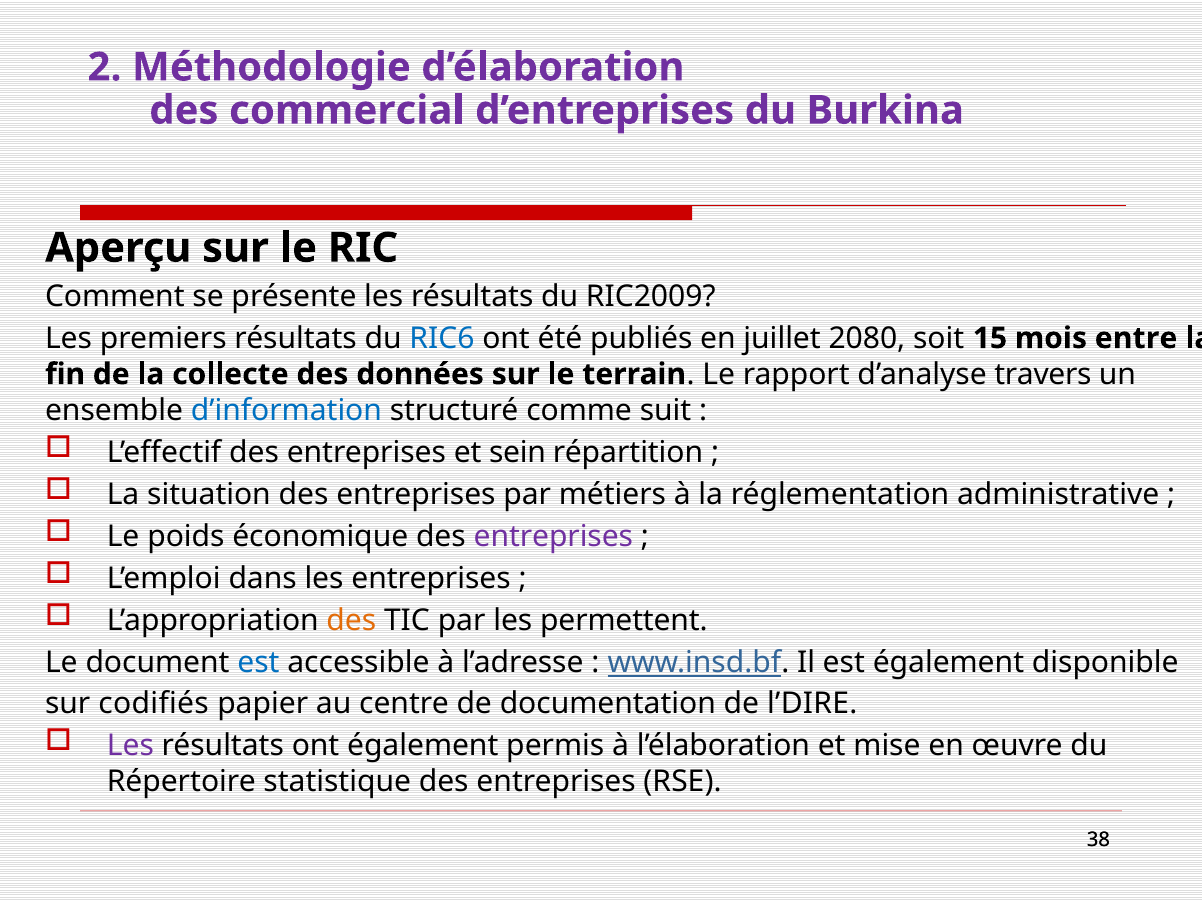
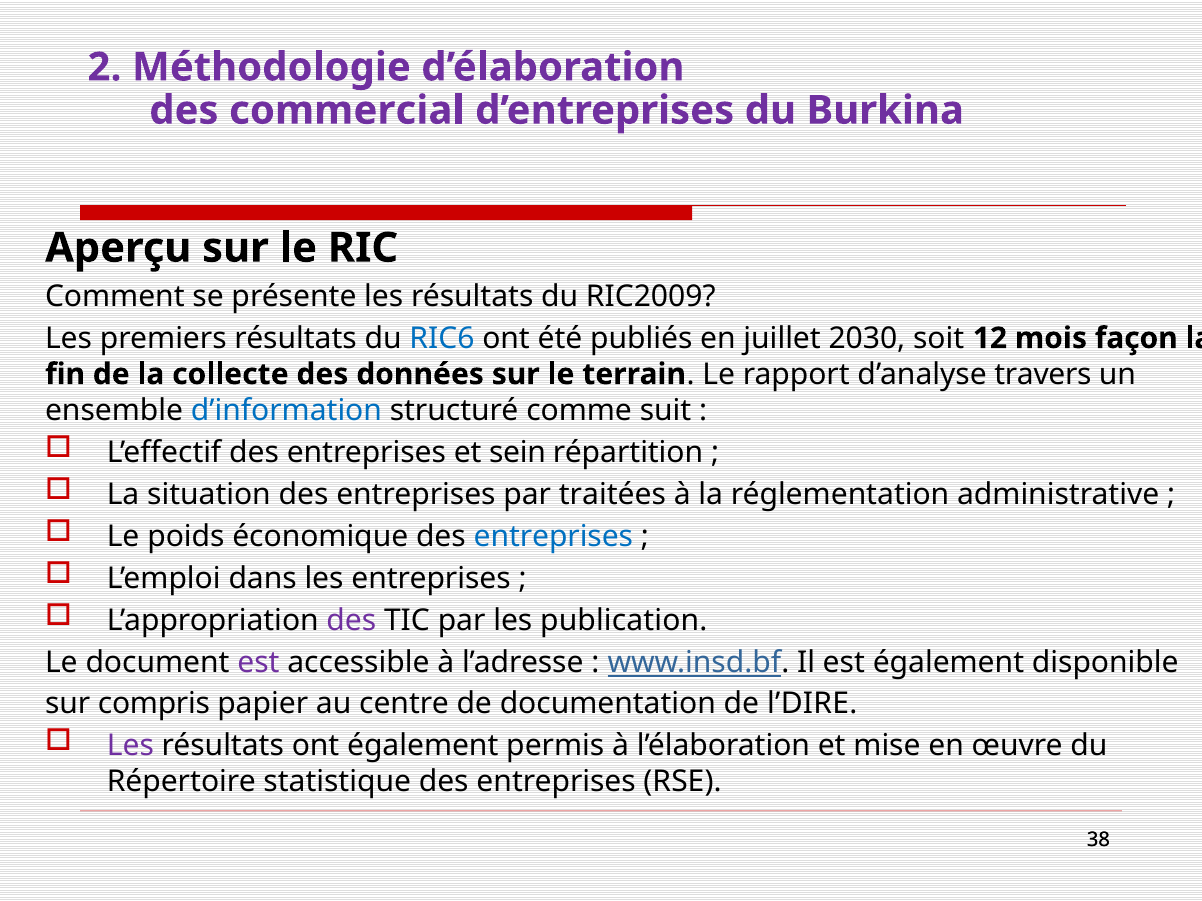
2080: 2080 -> 2030 (867, 338)
15: 15 -> 12 (990, 338)
entre: entre -> façon (1136, 338)
métiers: métiers -> traitées (612, 495)
entreprises colour: purple -> blue (553, 537)
des colour: orange -> purple (351, 621)
permettent: permettent -> publication (624, 621)
est colour: blue -> purple (258, 663)
codifiés: codifiés -> compris (154, 704)
